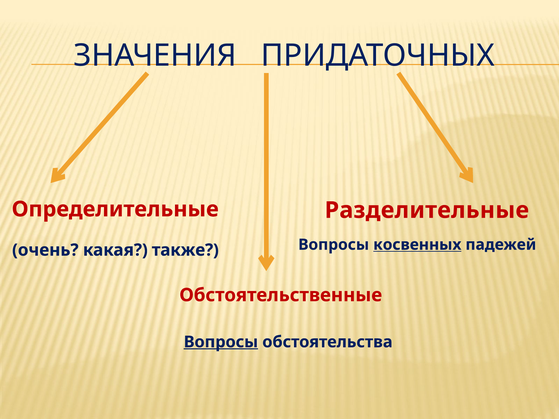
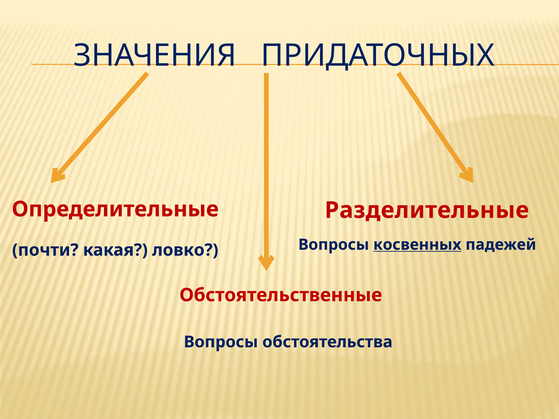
очень: очень -> почти (45, 250)
также: также -> ловко (185, 250)
Вопросы underline: present -> none (221, 342)
